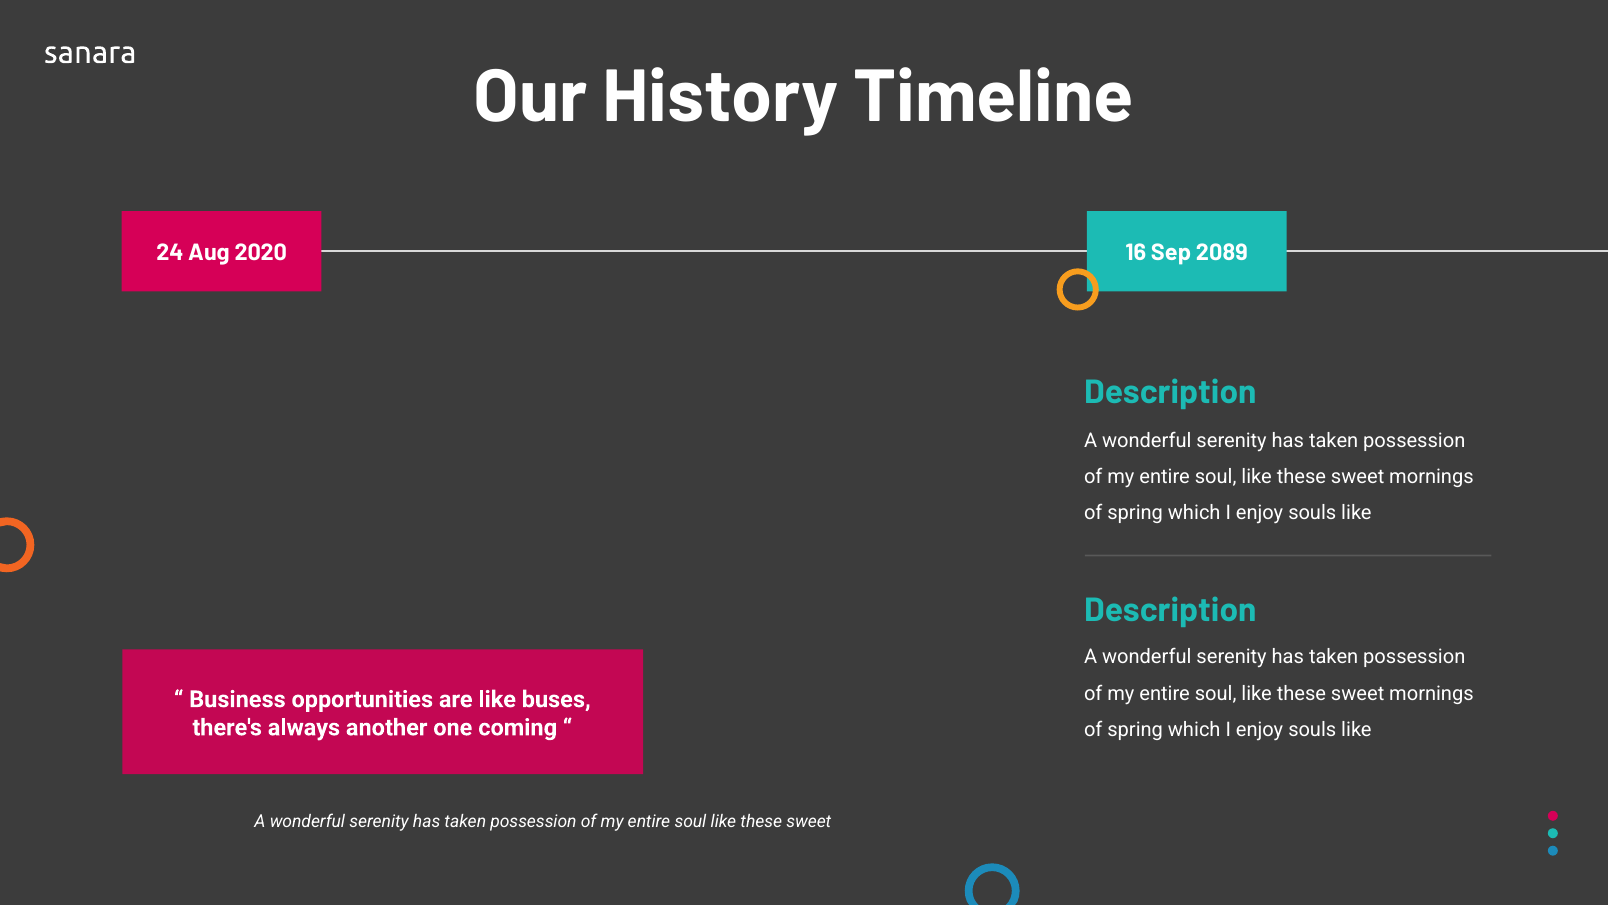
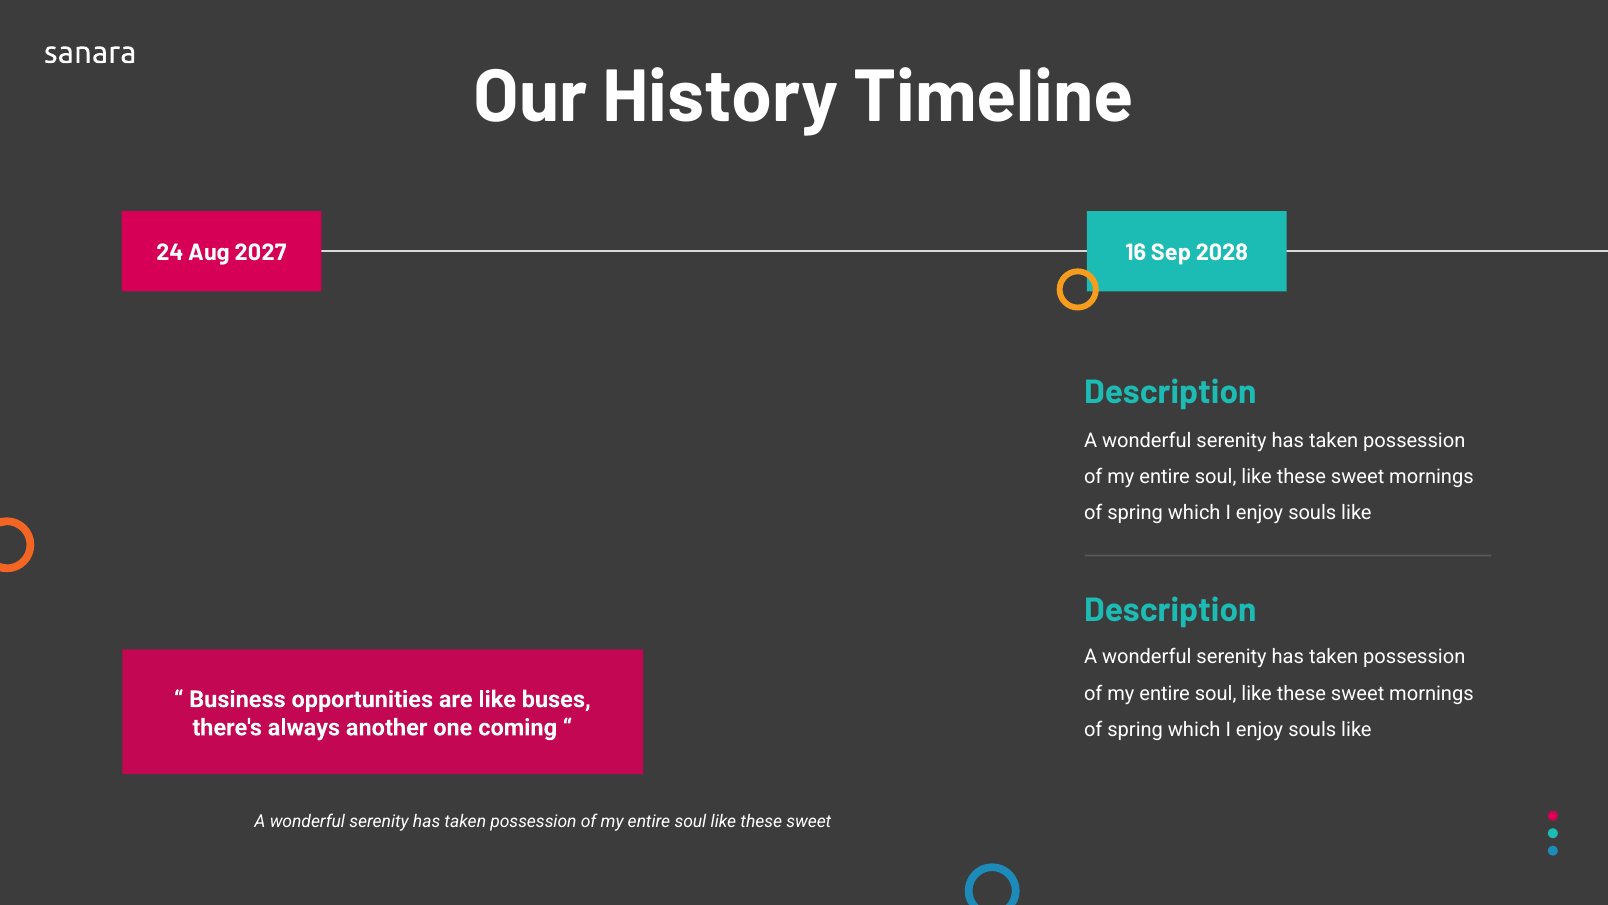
2020: 2020 -> 2027 (261, 253)
2089: 2089 -> 2028 (1222, 253)
